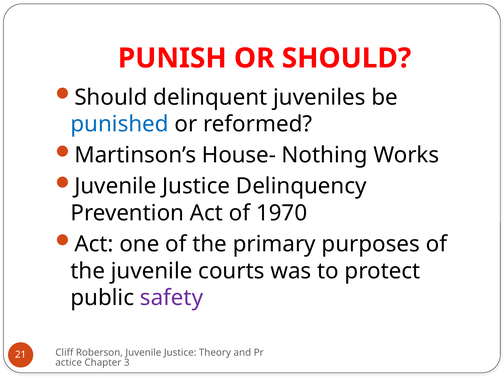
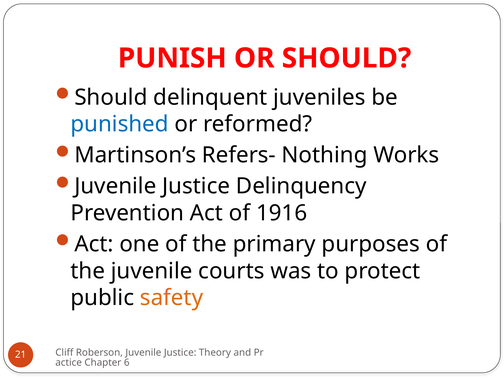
House-: House- -> Refers- (239, 155)
1970: 1970 -> 1916 (282, 213)
safety colour: purple -> orange (172, 298)
3: 3 -> 6 (127, 362)
